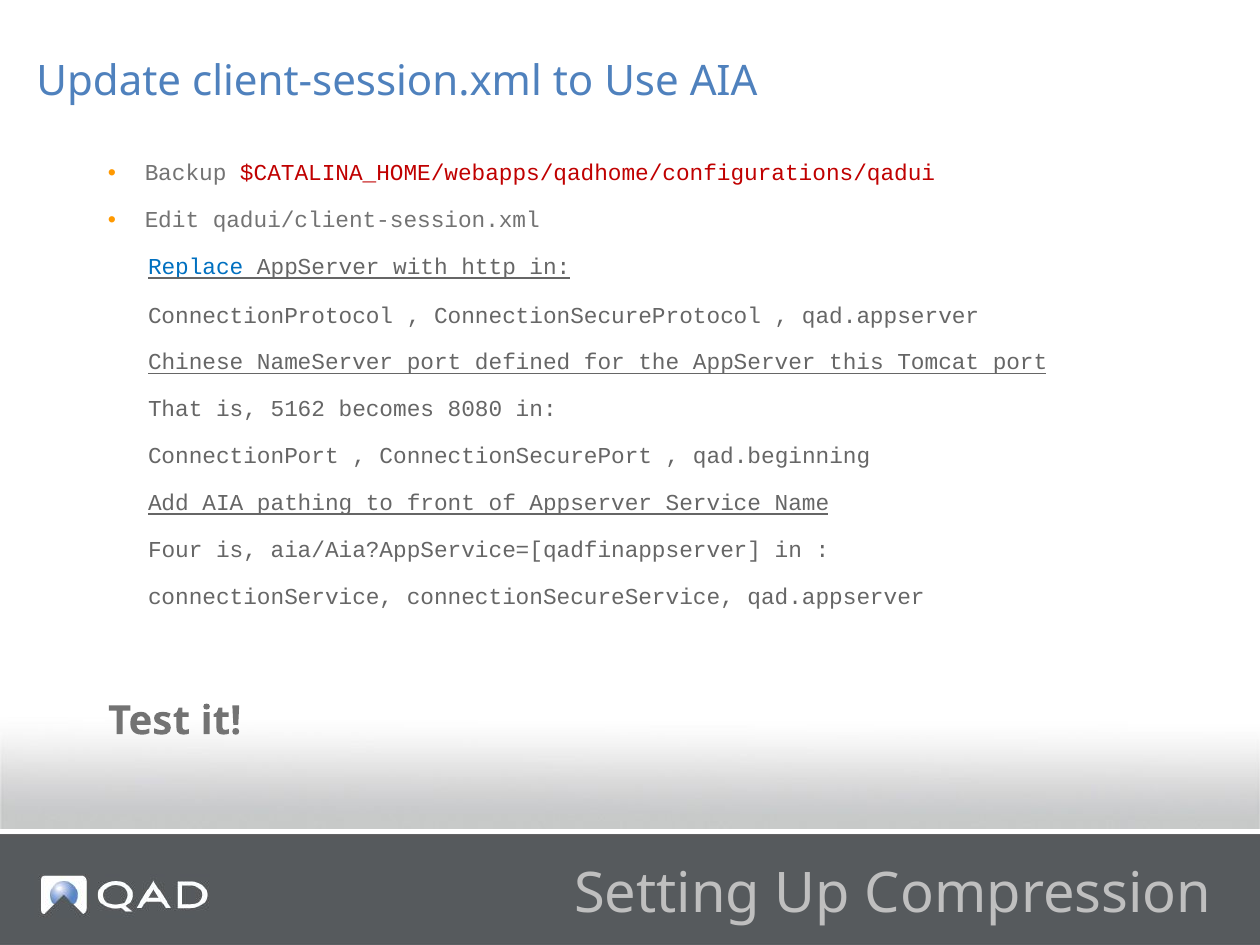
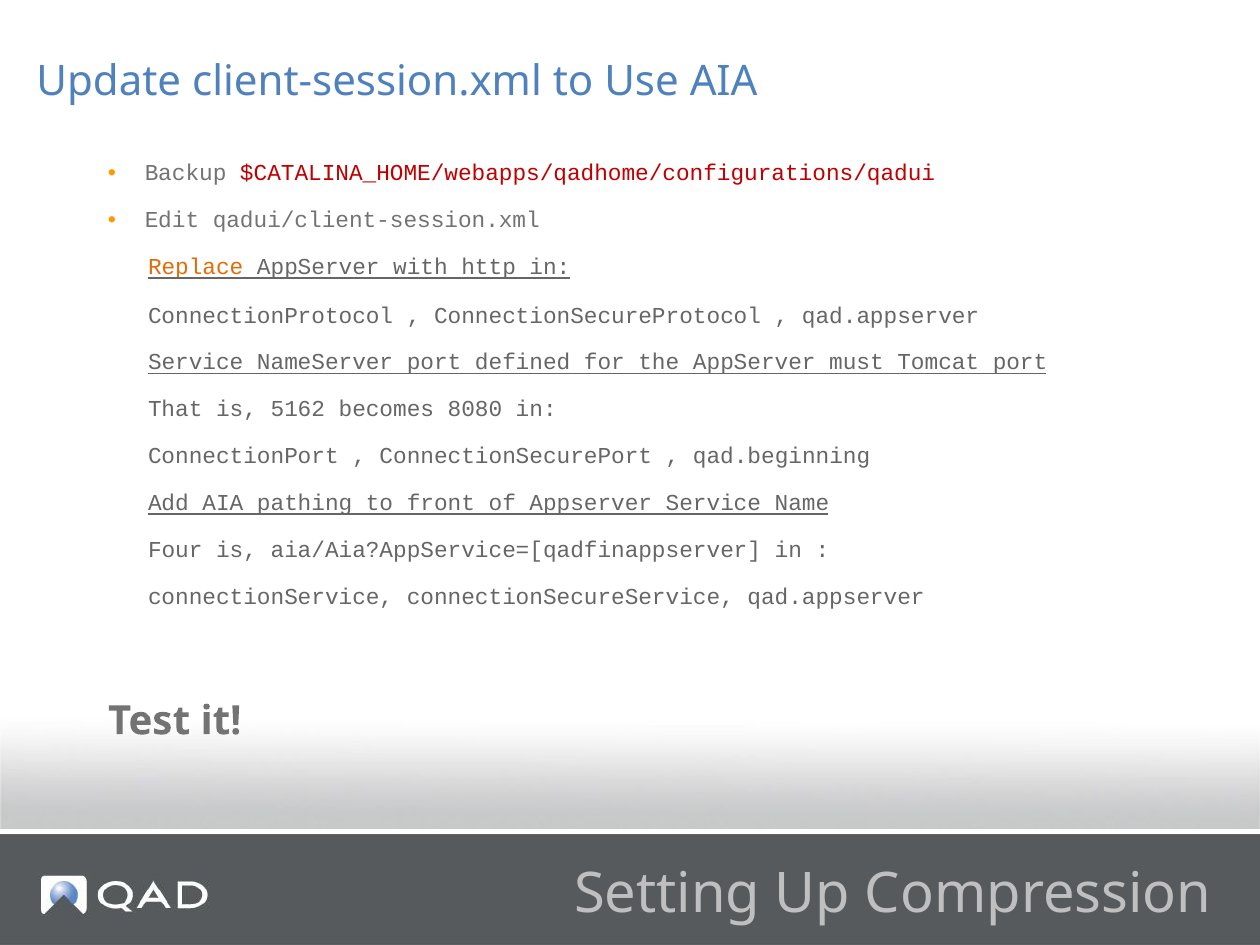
Replace colour: blue -> orange (196, 267)
Chinese: Chinese -> Service (196, 362)
this: this -> must (856, 362)
